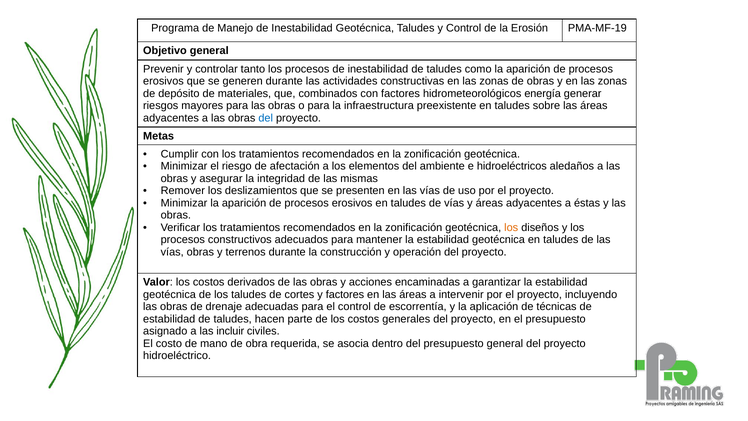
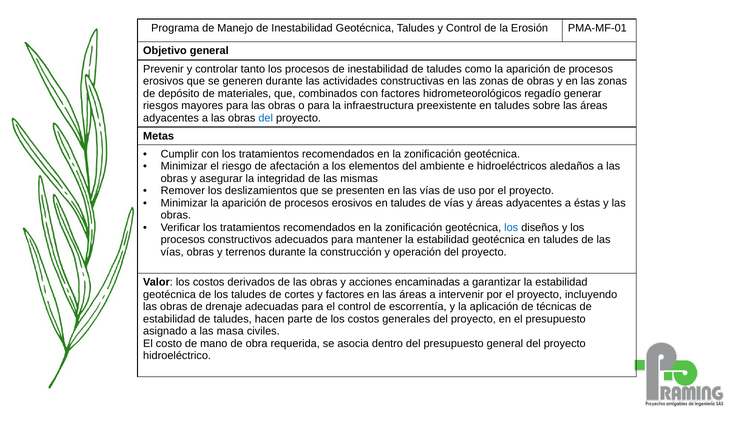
PMA-MF-19: PMA-MF-19 -> PMA-MF-01 (597, 28)
energía: energía -> regadío (543, 94)
los colour: orange -> blue (511, 227)
incluir: incluir -> masa (230, 331)
